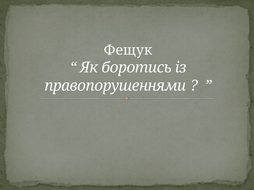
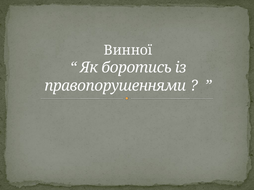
Фещук: Фещук -> Винної (128, 50)
